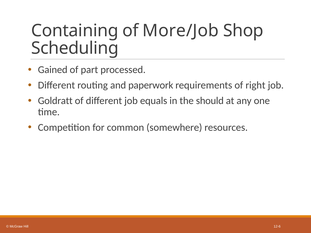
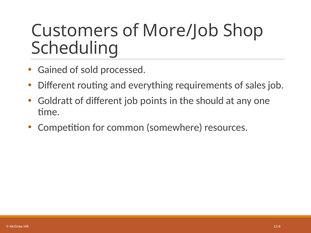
Containing: Containing -> Customers (75, 31)
part: part -> sold (89, 70)
paperwork: paperwork -> everything (151, 85)
right: right -> sales (256, 85)
equals: equals -> points (154, 101)
